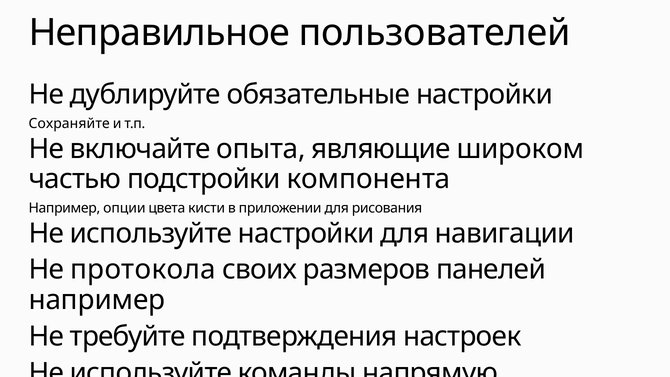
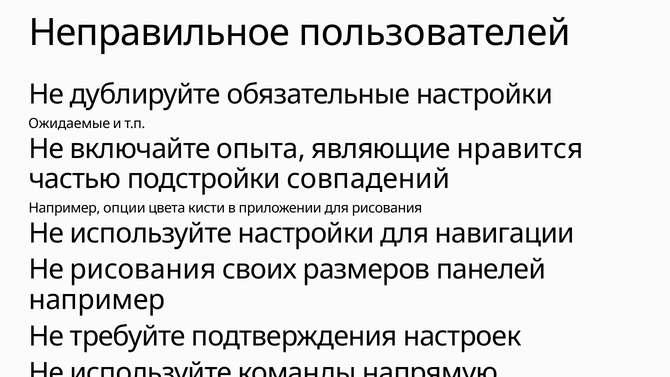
Сохраняйте: Сохраняйте -> Ожидаемые (69, 124)
широком: широком -> нравится (520, 149)
компонента: компонента -> совпадений (368, 179)
Не протокола: протокола -> рисования (143, 270)
